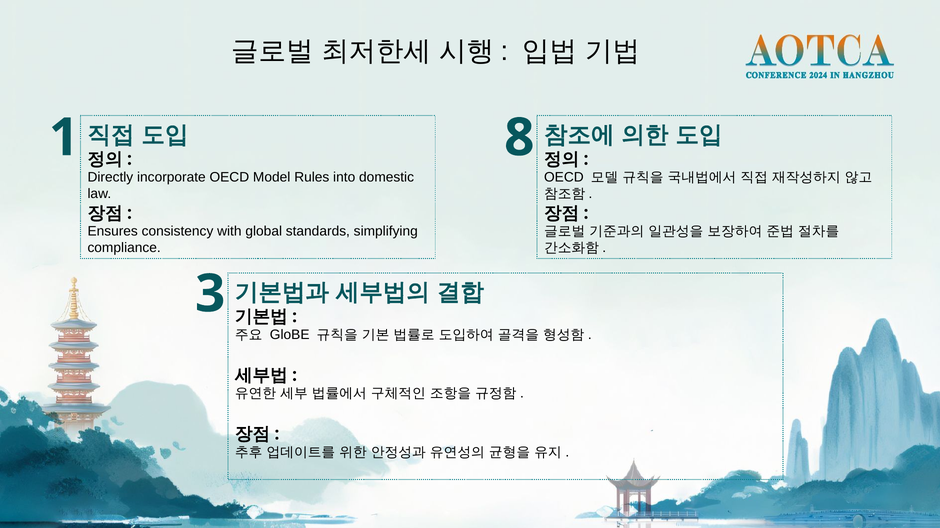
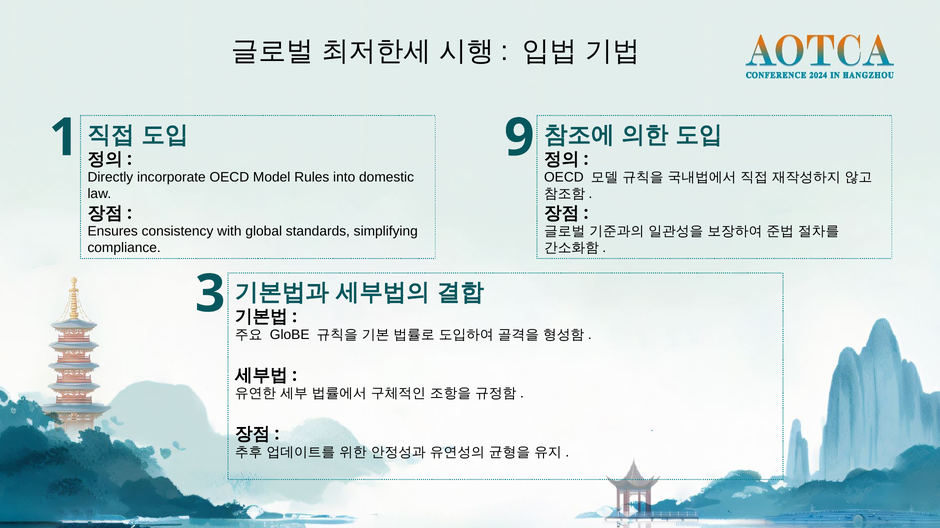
8: 8 -> 9 (519, 138)
